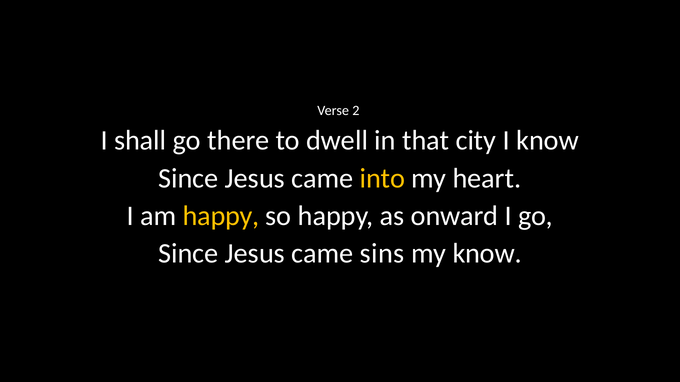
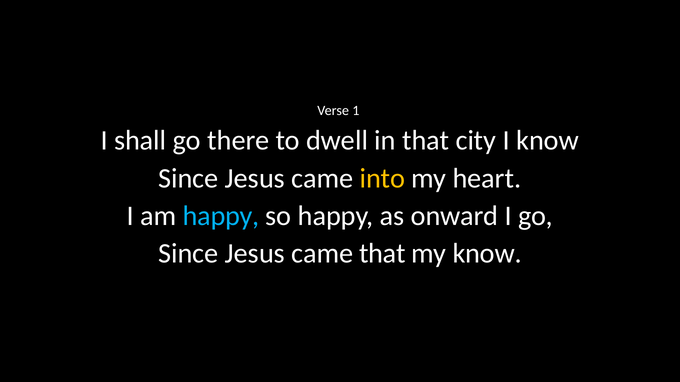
2: 2 -> 1 (356, 111)
happy colour: yellow -> light blue (221, 216)
came sins: sins -> that (382, 254)
